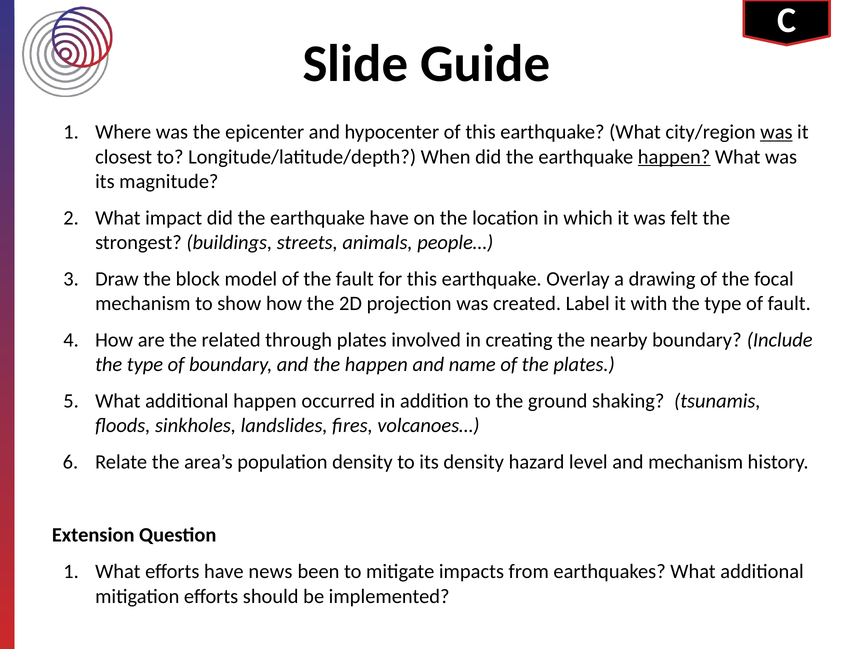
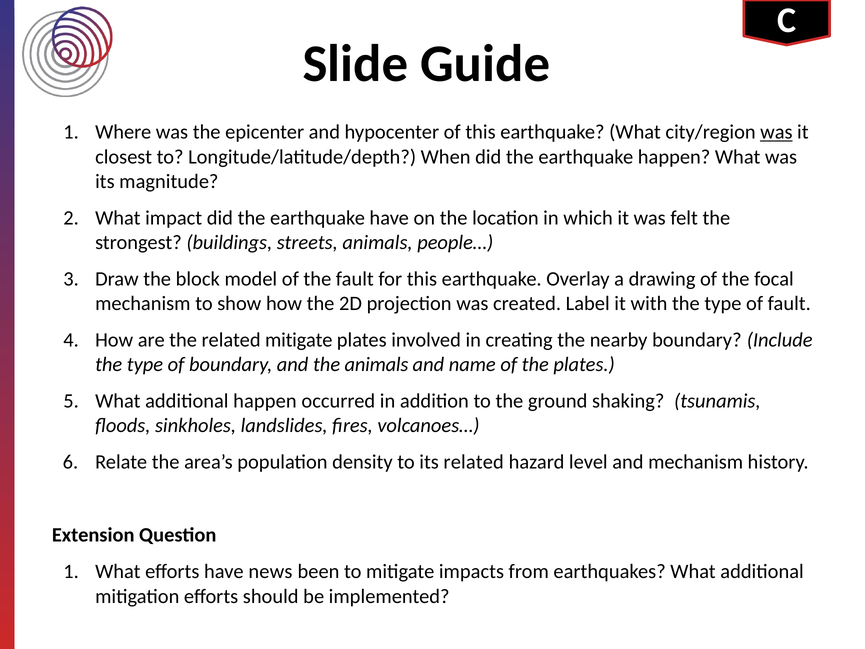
happen underline: present -> none (674, 157)
related through: through -> mitigate (299, 340)
the happen: happen -> animals (376, 364)
its density: density -> related (474, 462)
